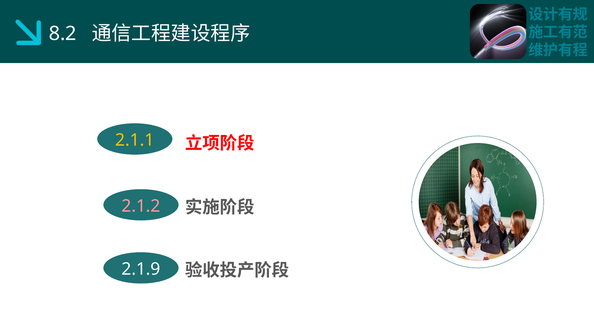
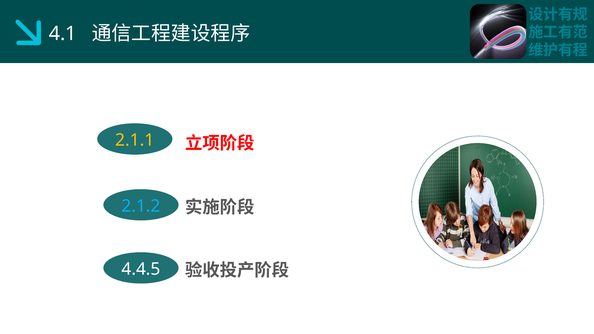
8.2: 8.2 -> 4.1 (63, 34)
2.1.2 colour: pink -> light blue (141, 206)
2.1.9: 2.1.9 -> 4.4.5 (141, 269)
